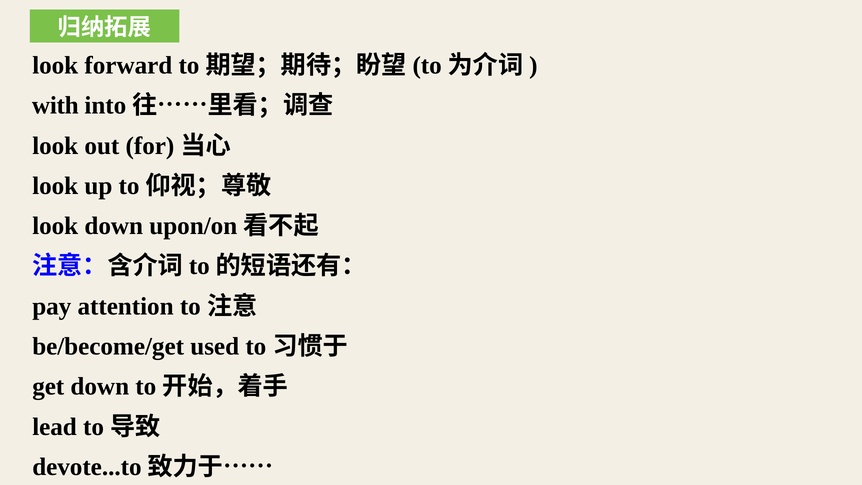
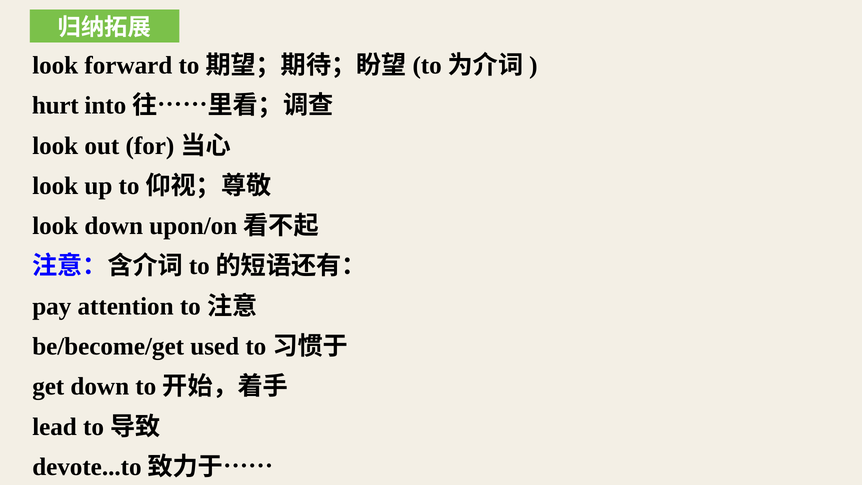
with: with -> hurt (55, 106)
